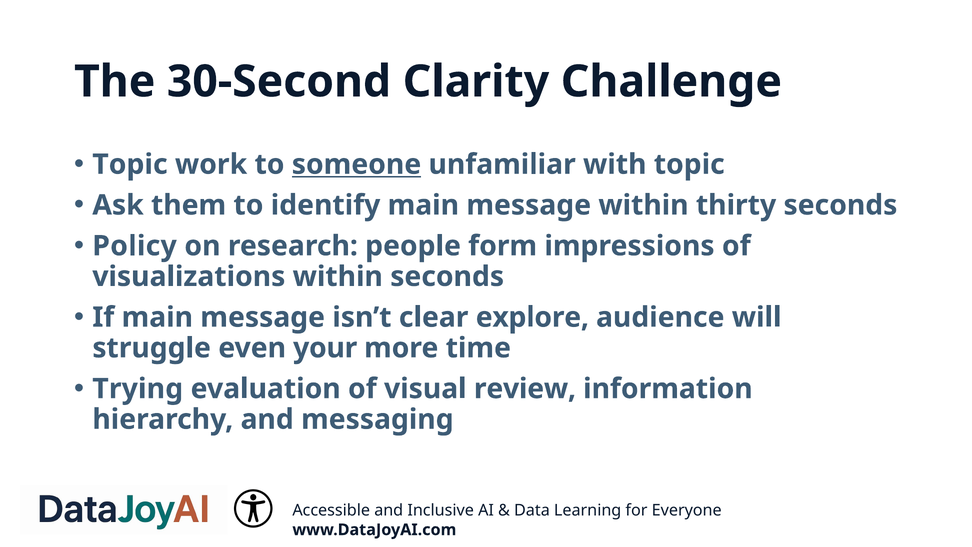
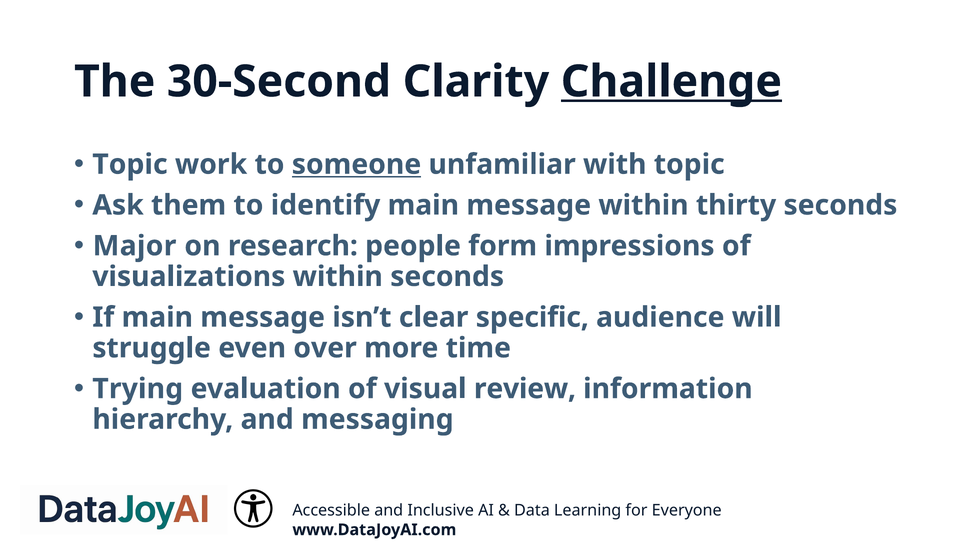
Challenge underline: none -> present (671, 82)
Policy: Policy -> Major (135, 246)
explore: explore -> specific (532, 317)
your: your -> over (325, 348)
